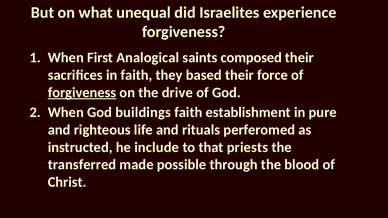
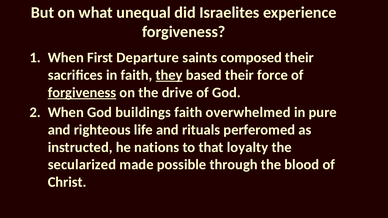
Analogical: Analogical -> Departure (148, 58)
they underline: none -> present (169, 75)
establishment: establishment -> overwhelmed (248, 112)
include: include -> nations (157, 147)
priests: priests -> loyalty (247, 147)
transferred: transferred -> secularized (82, 165)
